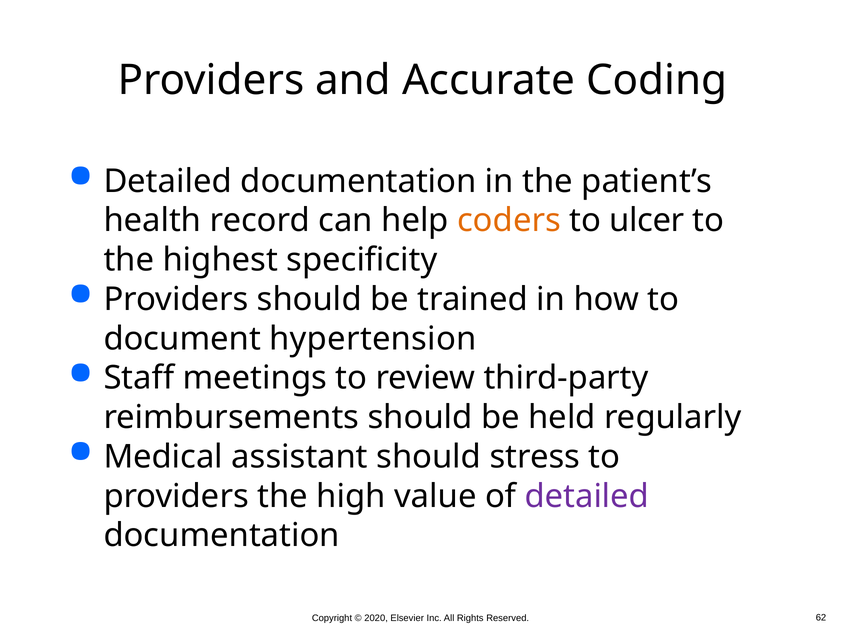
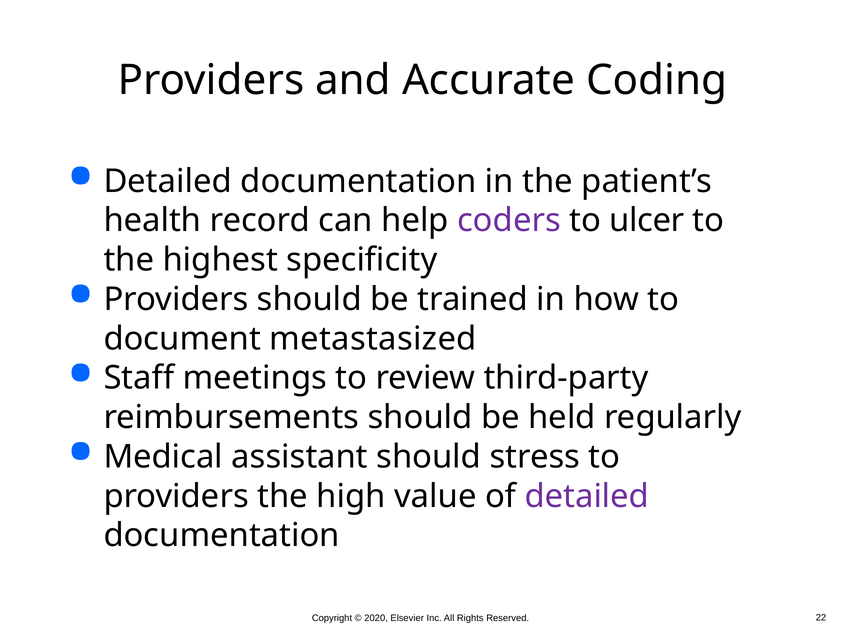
coders colour: orange -> purple (509, 220)
hypertension: hypertension -> metastasized (373, 339)
62: 62 -> 22 (821, 617)
